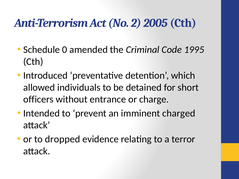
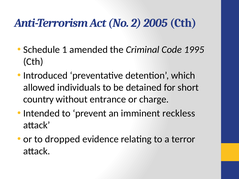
0: 0 -> 1 (65, 50)
officers: officers -> country (38, 99)
charged: charged -> reckless (179, 113)
